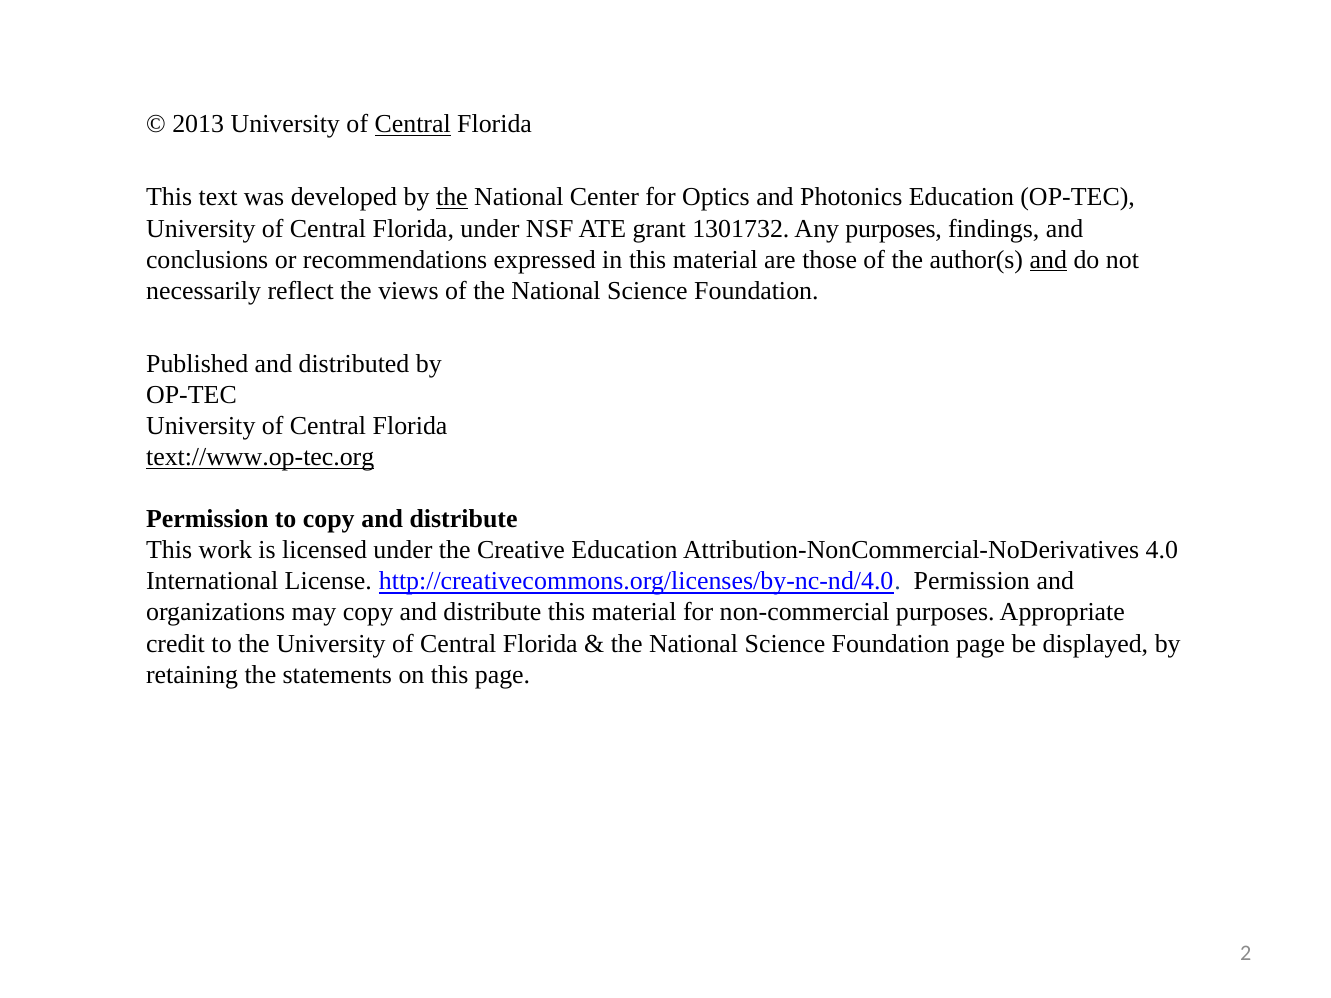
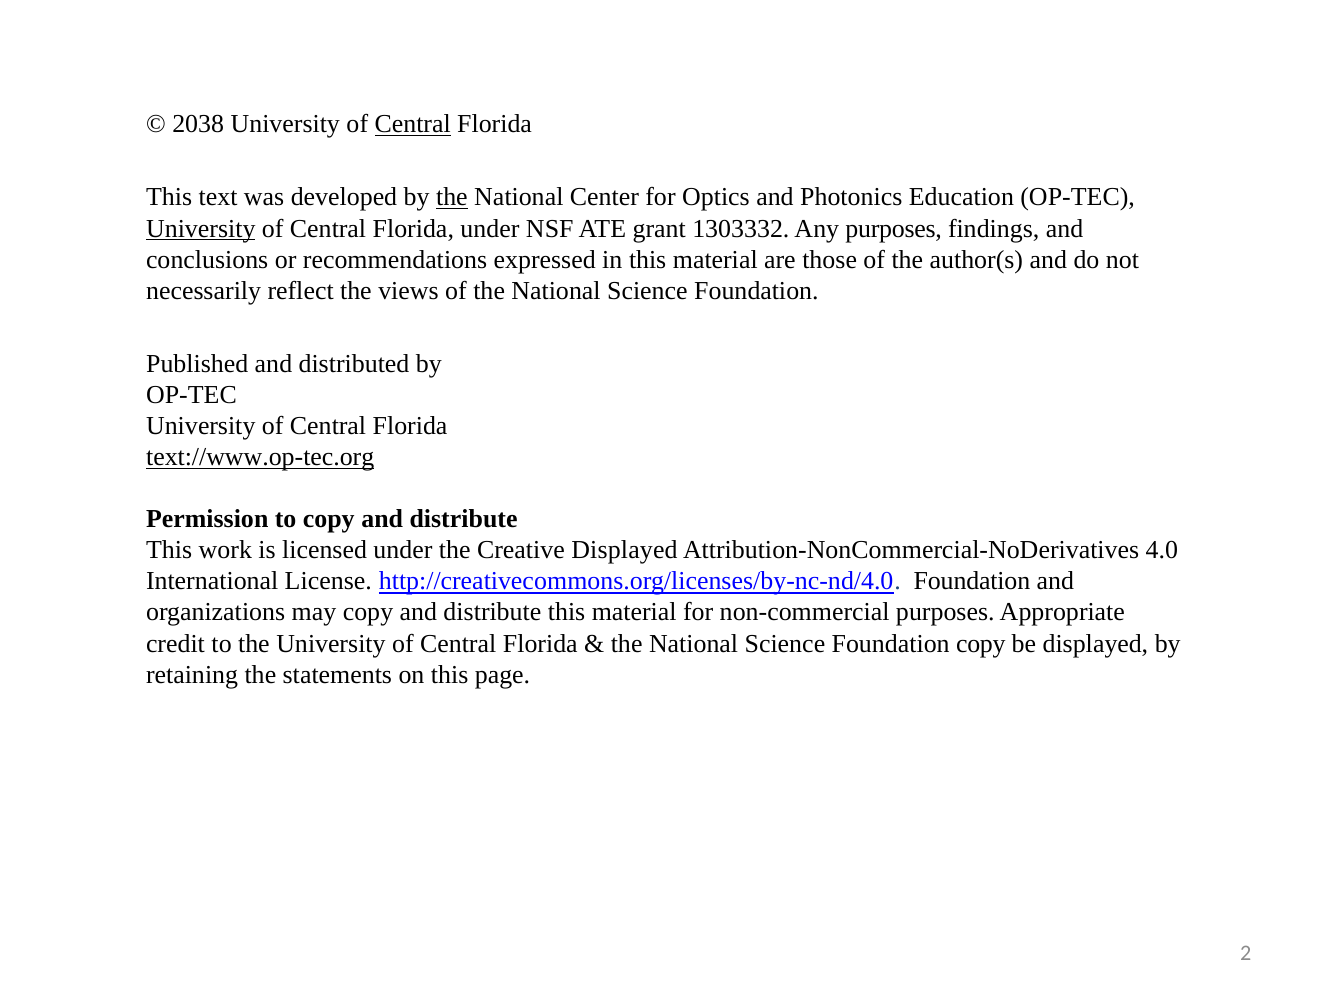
2013: 2013 -> 2038 (198, 124)
University underline: none -> present (201, 229)
1301732: 1301732 -> 1303332 (741, 229)
and underline: present -> none (1048, 260)
Creative Education: Education -> Displayed (624, 550)
http://creativecommons.org/licenses/by-nc-nd/4.0 Permission: Permission -> Foundation (972, 581)
Foundation page: page -> copy (981, 644)
